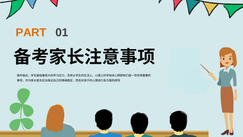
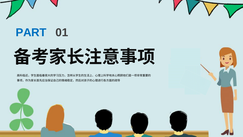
PART colour: orange -> blue (31, 32)
